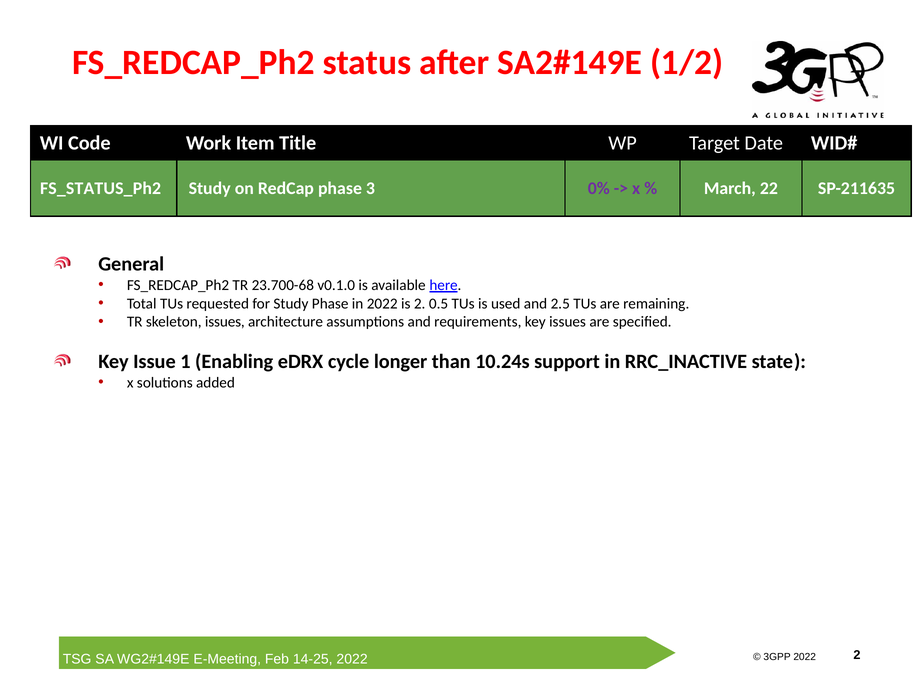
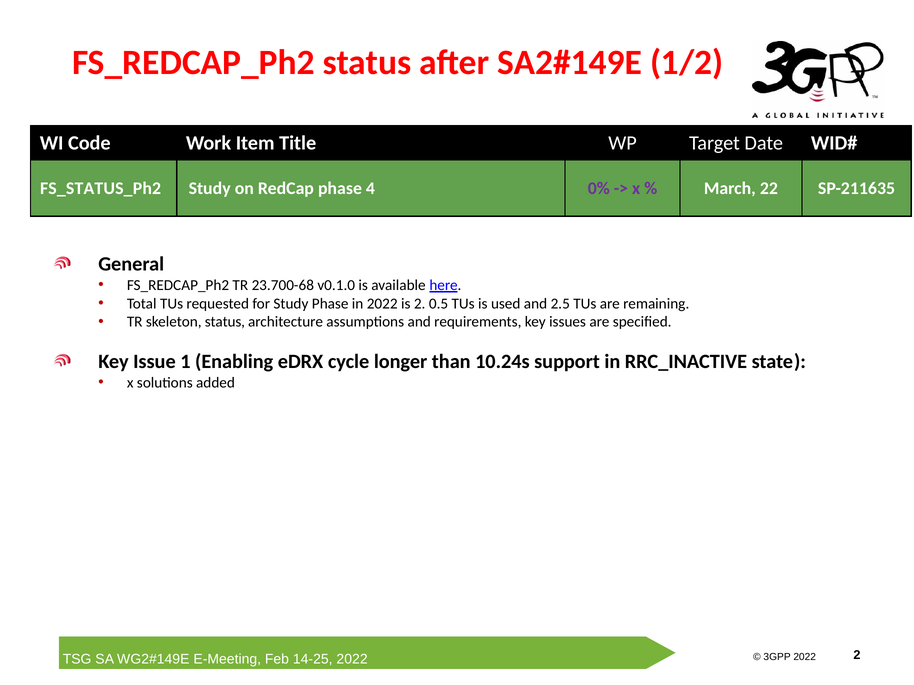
3: 3 -> 4 (370, 188)
skeleton issues: issues -> status (225, 322)
